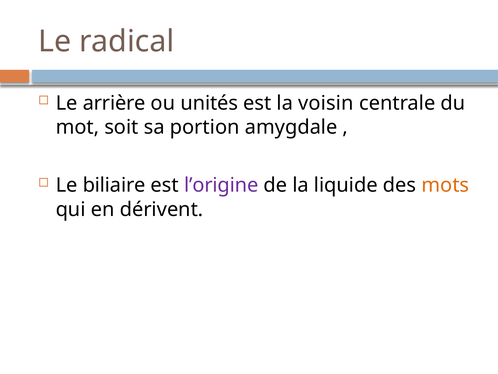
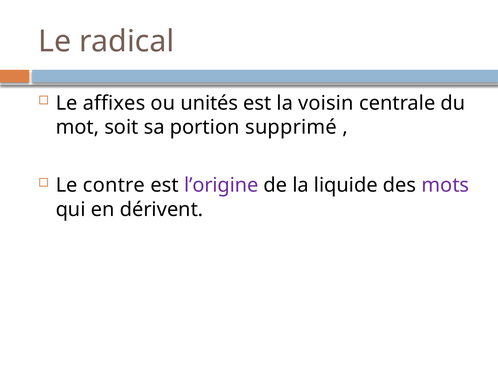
arrière: arrière -> affixes (114, 103)
amygdale: amygdale -> supprimé (291, 127)
biliaire: biliaire -> contre (114, 185)
mots colour: orange -> purple (445, 185)
